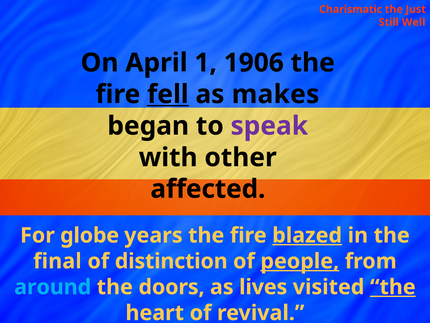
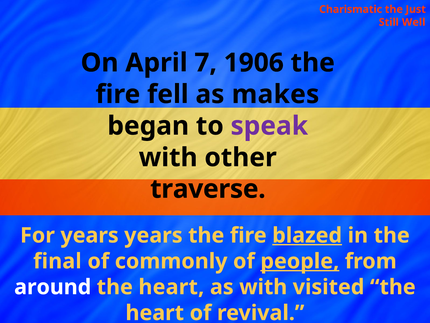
1: 1 -> 7 (206, 63)
fell underline: present -> none (168, 94)
affected: affected -> traverse (208, 189)
For globe: globe -> years (90, 235)
distinction: distinction -> commonly (171, 261)
around colour: light blue -> white (53, 287)
doors: doors -> heart (171, 287)
as lives: lives -> with (263, 287)
the underline: present -> none (393, 287)
